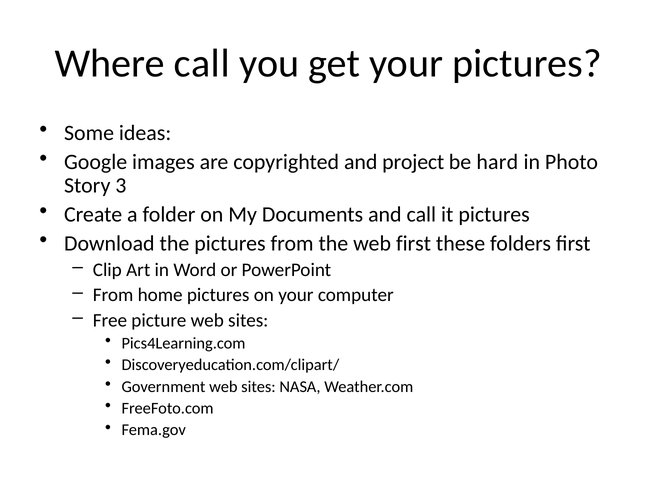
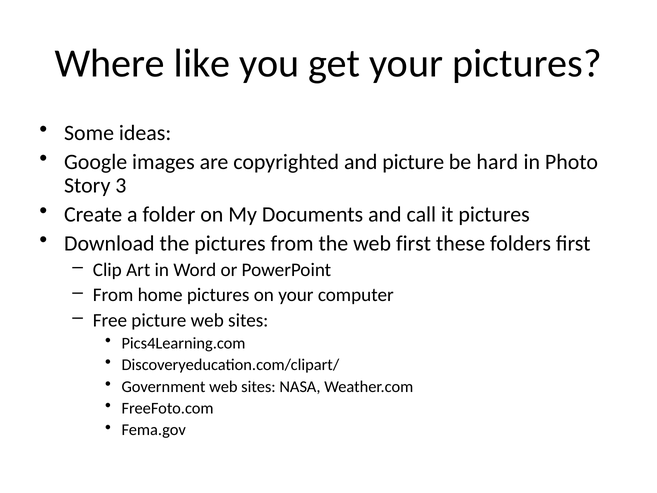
Where call: call -> like (202, 64)
and project: project -> picture (413, 162)
